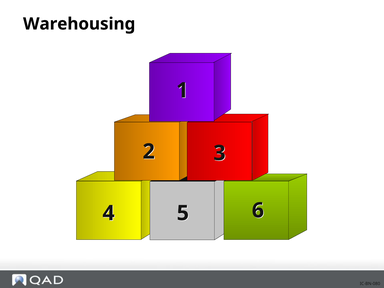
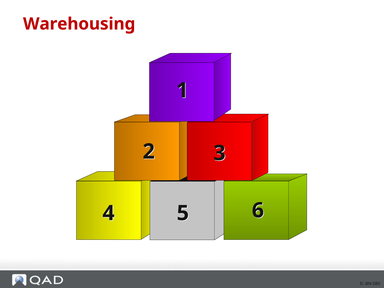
Warehousing colour: black -> red (79, 24)
